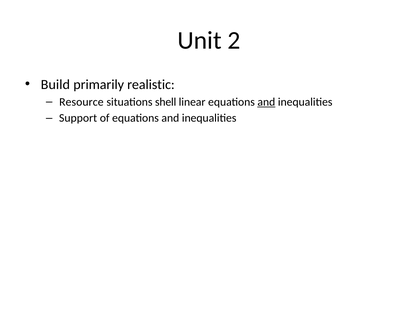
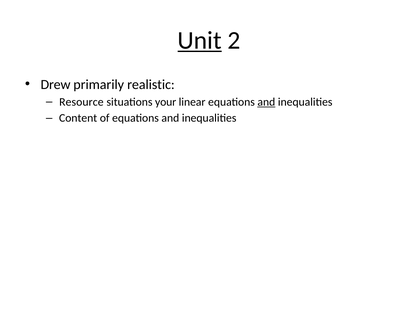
Unit underline: none -> present (200, 40)
Build: Build -> Drew (56, 85)
shell: shell -> your (166, 102)
Support: Support -> Content (78, 118)
